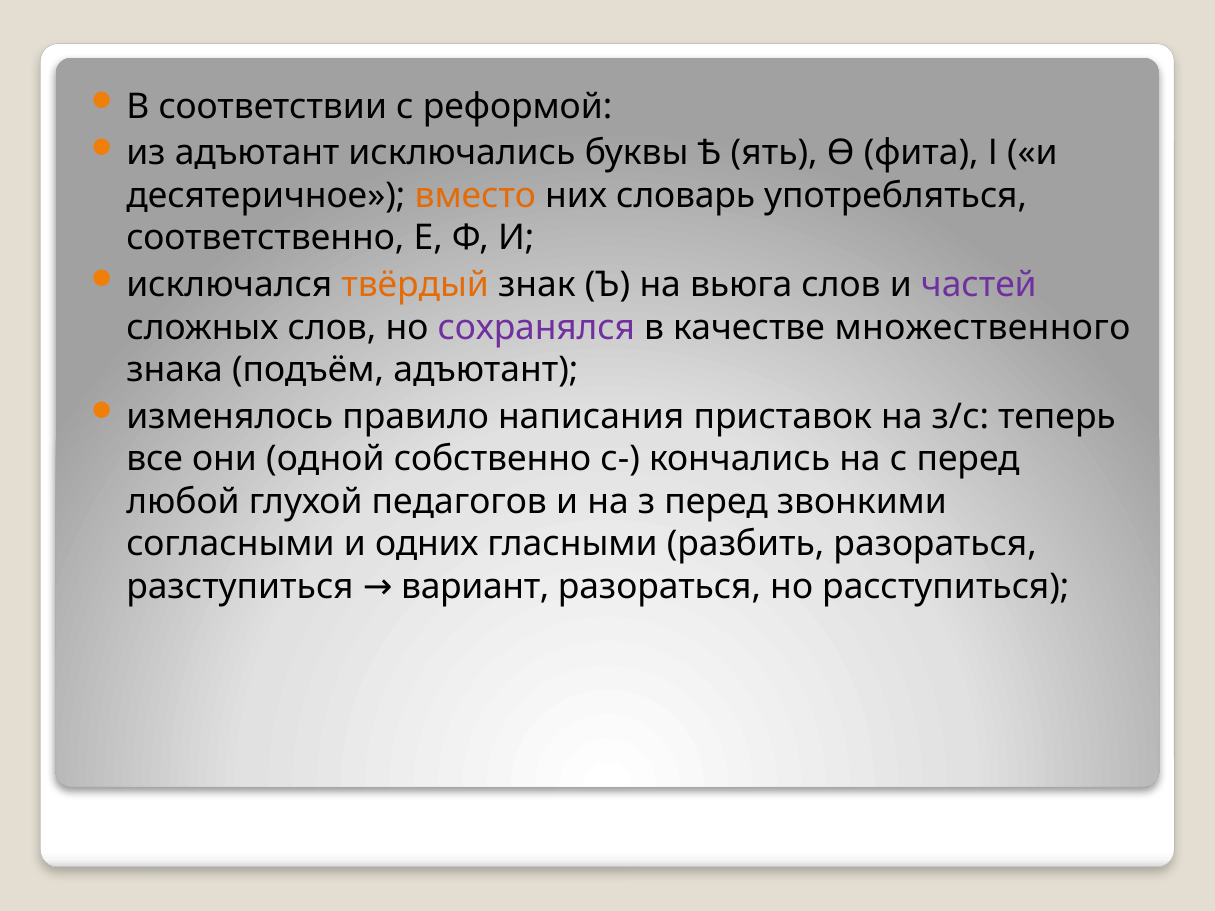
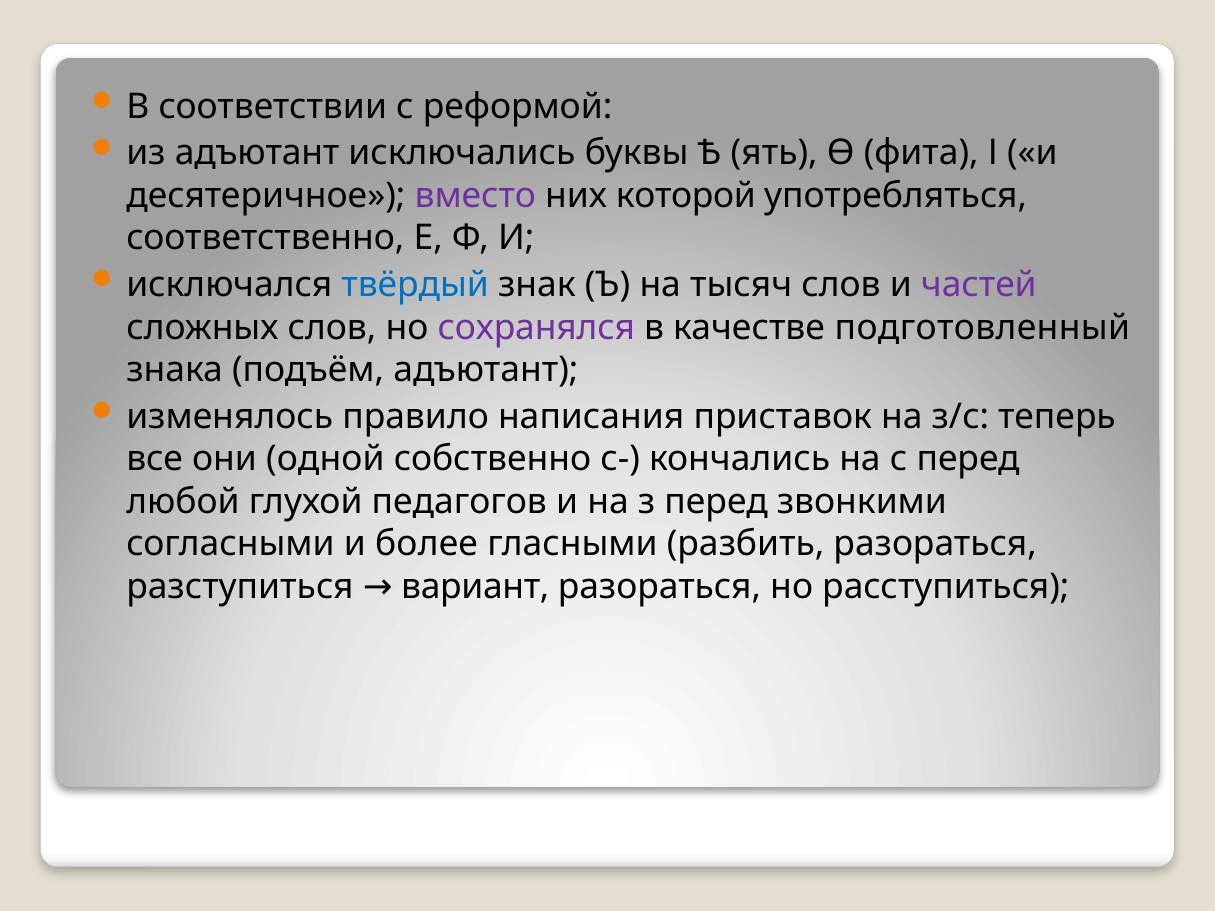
вместо colour: orange -> purple (475, 196)
словарь: словарь -> которой (686, 196)
твёрдый colour: orange -> blue (415, 285)
вьюга: вьюга -> тысяч (741, 285)
множественного: множественного -> подготовленный (982, 327)
одних: одних -> более (427, 544)
